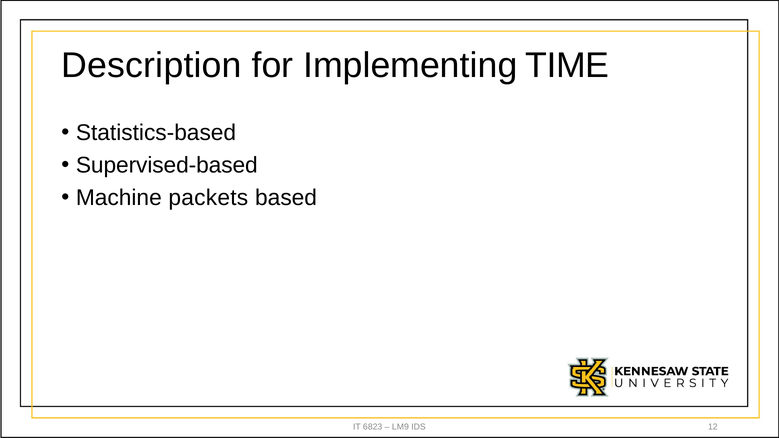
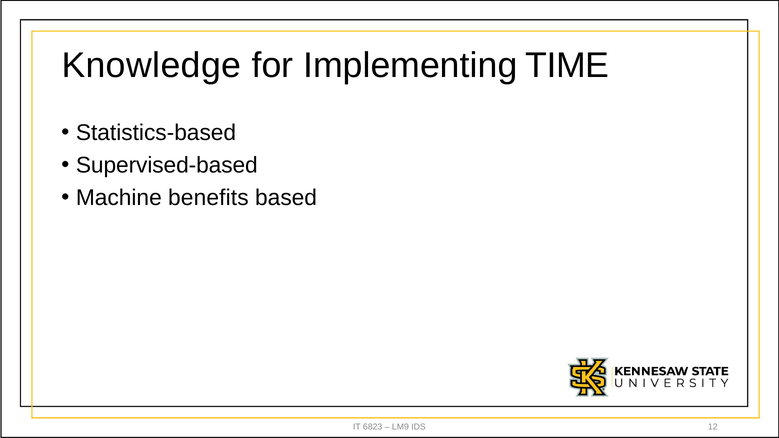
Description: Description -> Knowledge (151, 65)
packets: packets -> benefits (208, 198)
